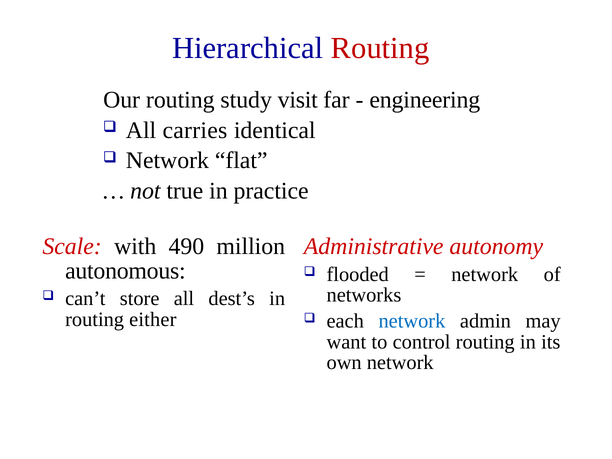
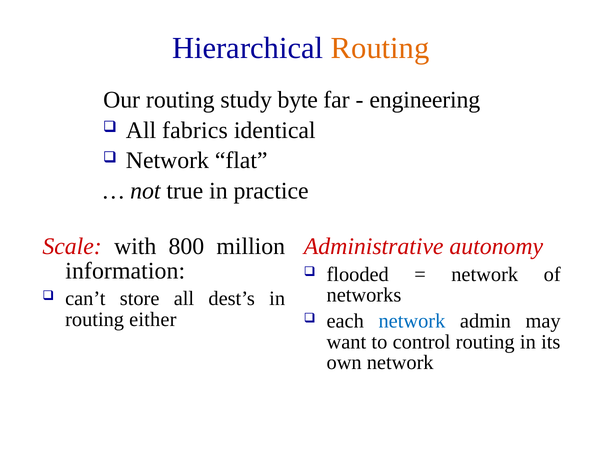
Routing colour: red -> orange (380, 48)
visit: visit -> byte (298, 100)
carries: carries -> fabrics (195, 130)
490: 490 -> 800 (186, 247)
autonomous: autonomous -> information (125, 271)
